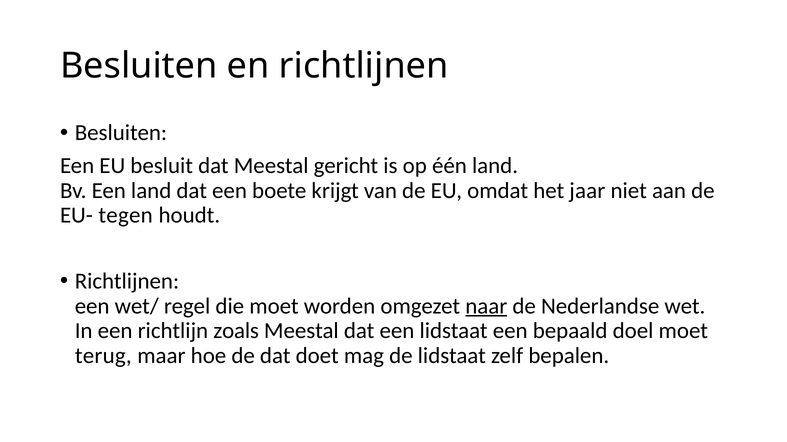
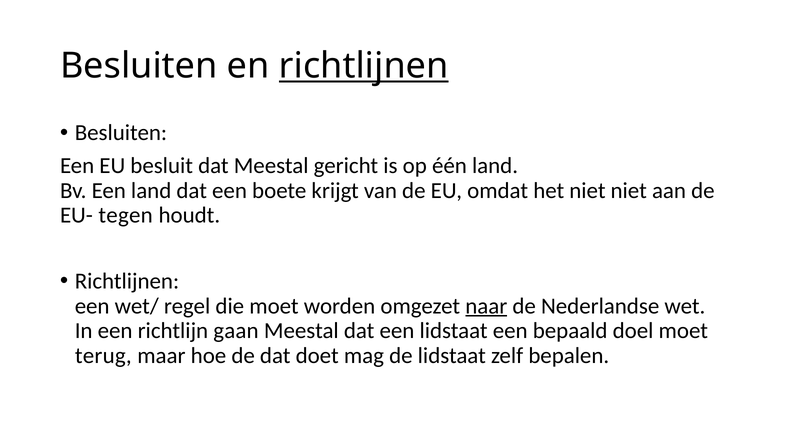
richtlijnen underline: none -> present (364, 66)
het jaar: jaar -> niet (587, 191)
zoals: zoals -> gaan (236, 331)
